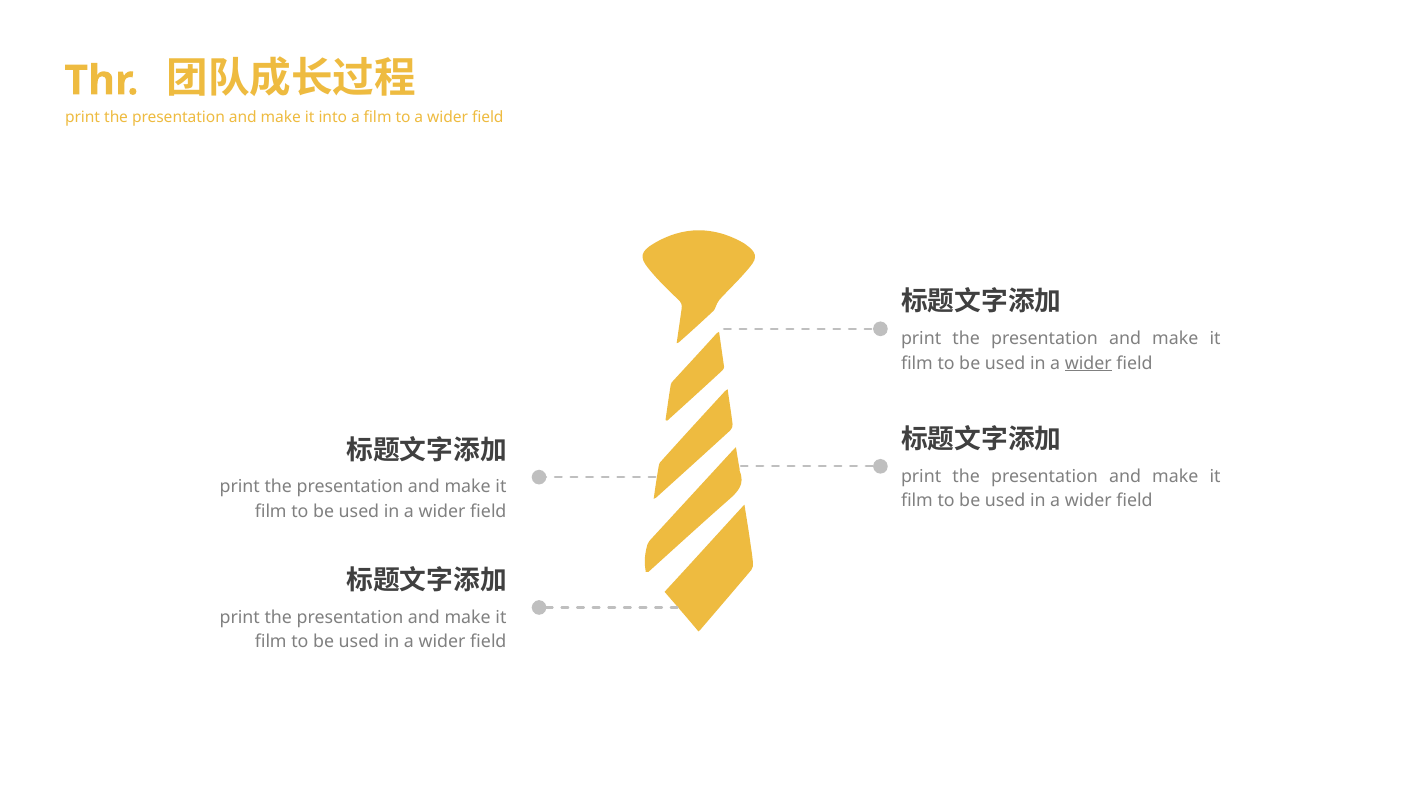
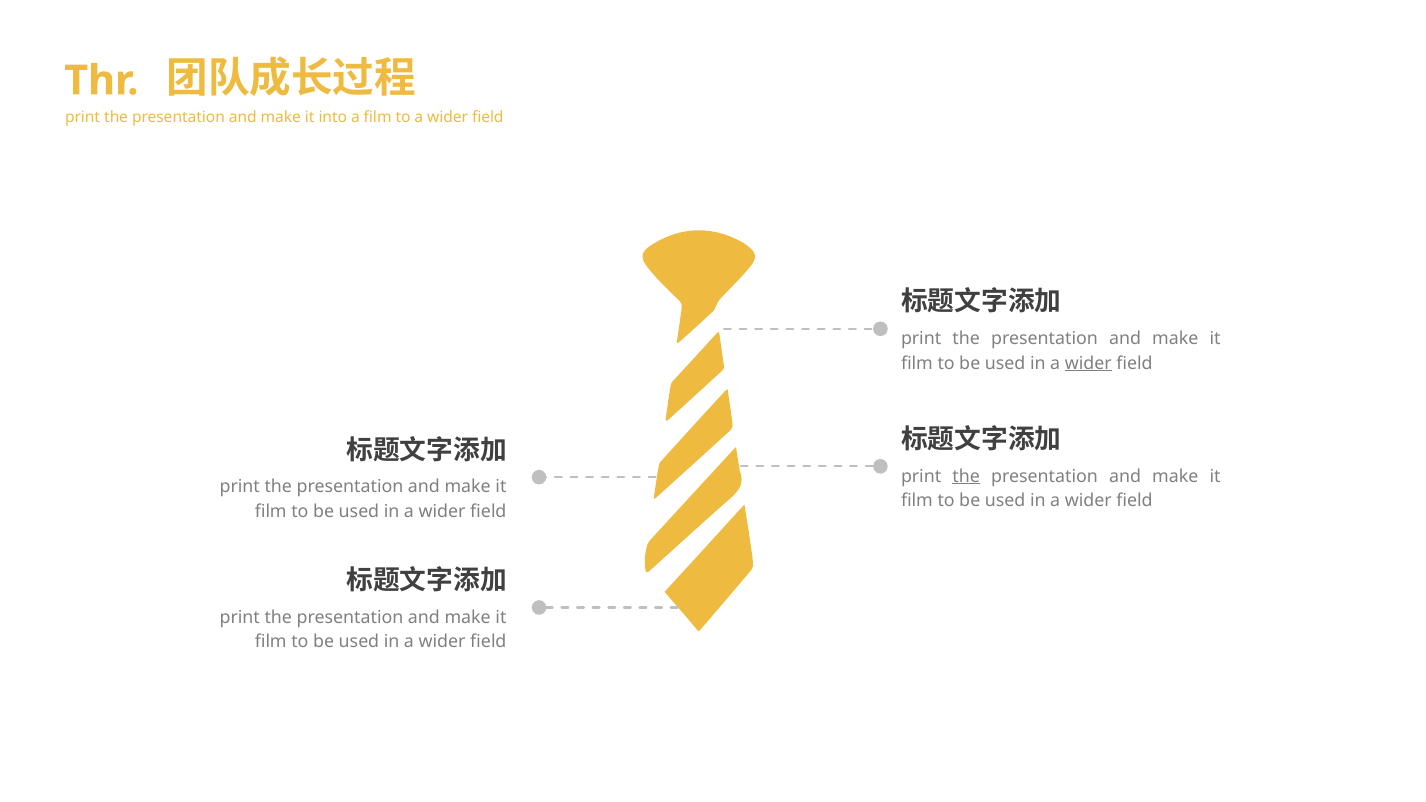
the underline: none -> present (966, 476)
